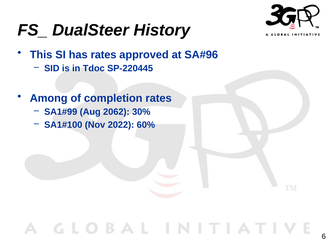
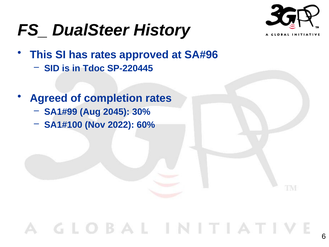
Among: Among -> Agreed (49, 98)
2062: 2062 -> 2045 (116, 112)
